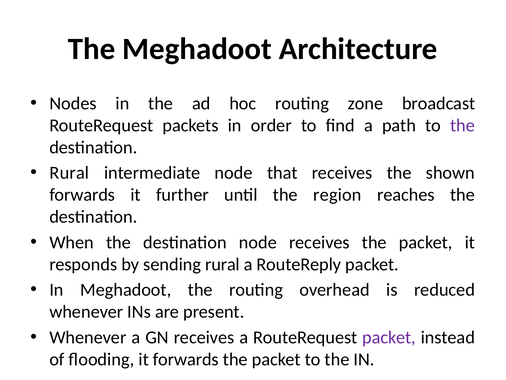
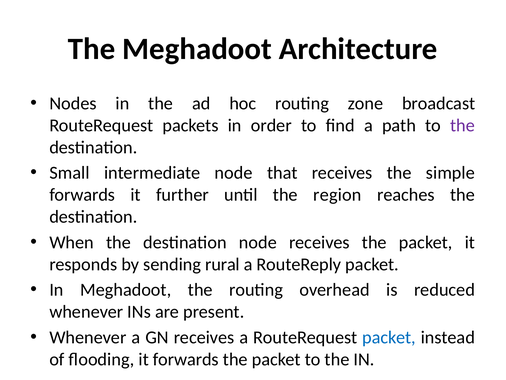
Rural: Rural -> Small (69, 173)
shown: shown -> simple (450, 173)
packet colour: purple -> blue (389, 337)
